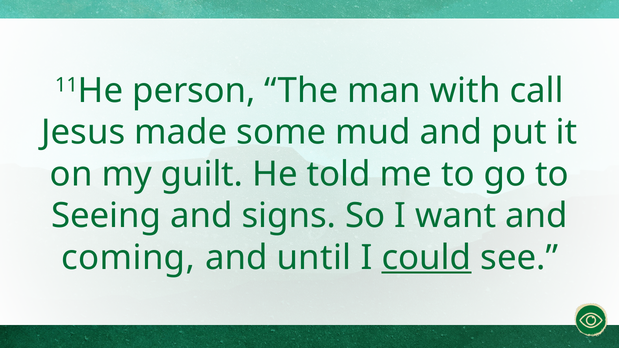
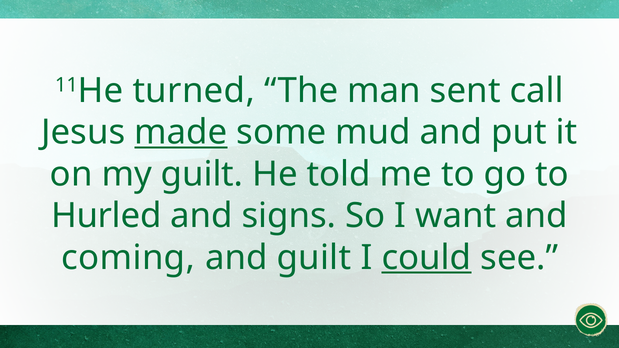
person: person -> turned (194, 91)
with: with -> sent (465, 91)
made underline: none -> present (181, 132)
Seeing: Seeing -> Hurled (106, 216)
and until: until -> guilt (314, 258)
